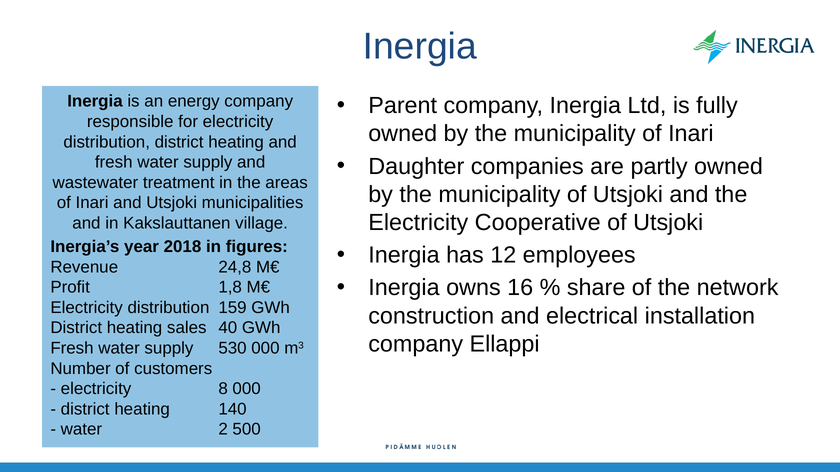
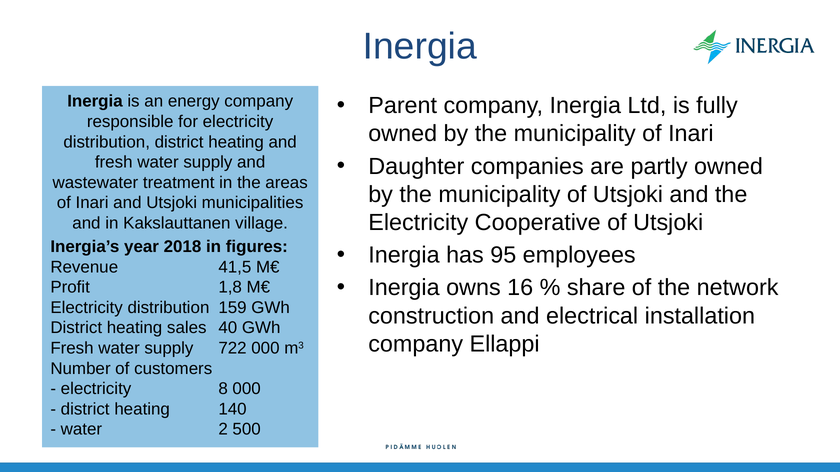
12: 12 -> 95 (503, 255)
24,8: 24,8 -> 41,5 (235, 267)
530: 530 -> 722 (232, 349)
